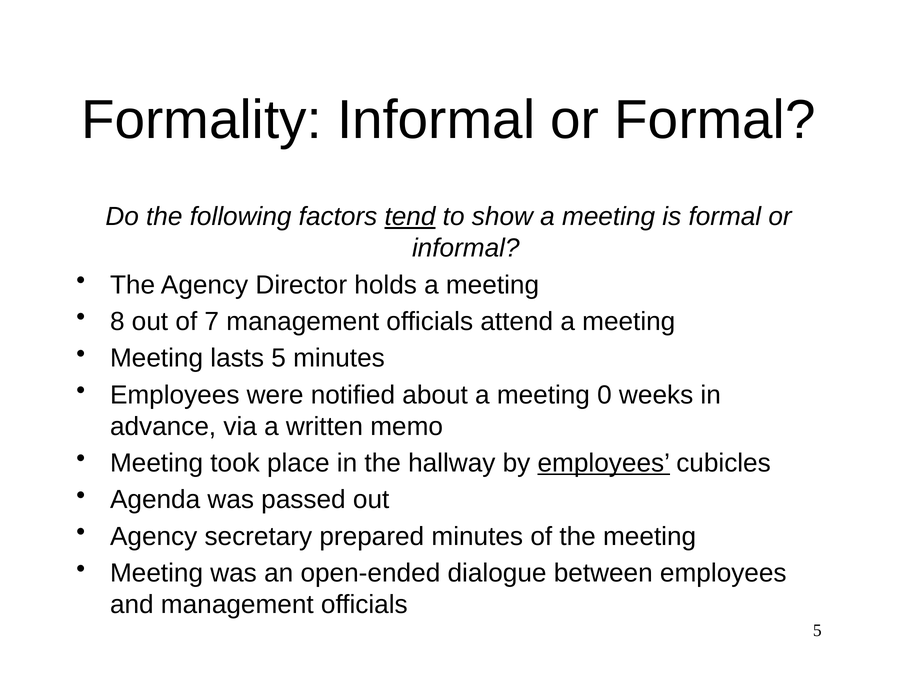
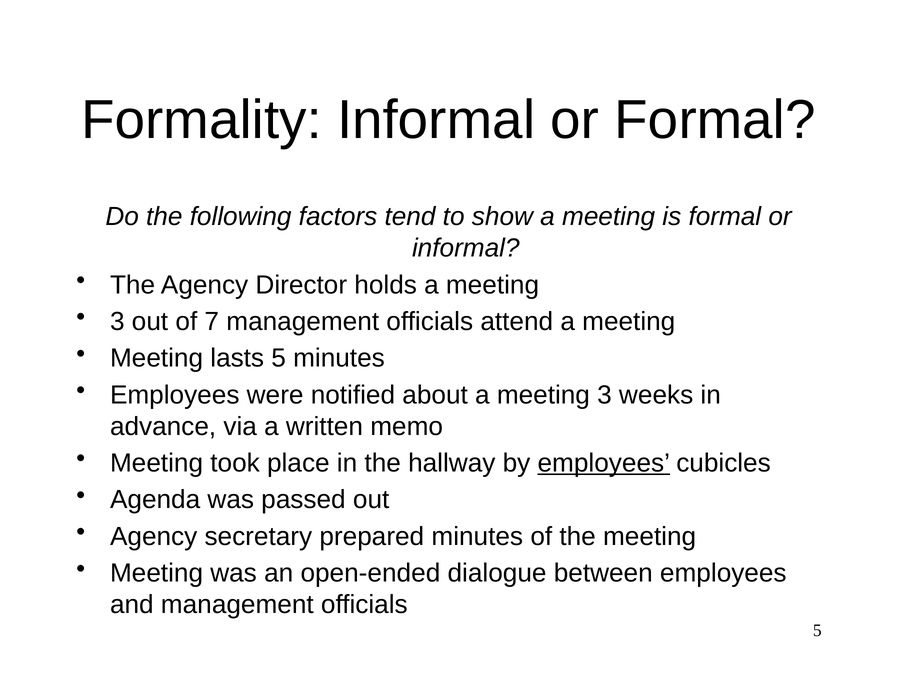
tend underline: present -> none (410, 217)
8: 8 -> 3 (117, 321)
meeting 0: 0 -> 3 (604, 395)
